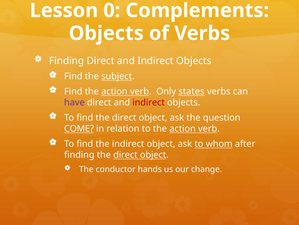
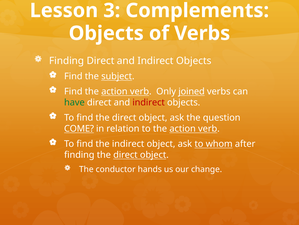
0: 0 -> 3 (112, 10)
states: states -> joined (192, 91)
have colour: purple -> green (74, 102)
